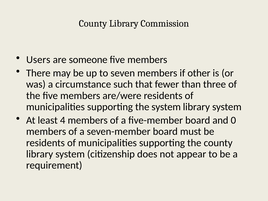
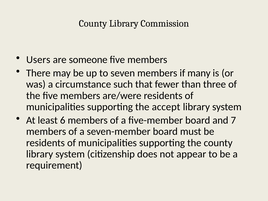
other: other -> many (199, 73)
the system: system -> accept (166, 107)
4: 4 -> 6 (63, 120)
0: 0 -> 7 (233, 120)
